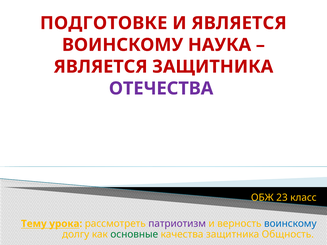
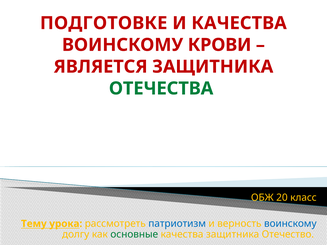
И ЯВЛЯЕТСЯ: ЯВЛЯЕТСЯ -> КАЧЕСТВА (239, 23)
НАУКА: НАУКА -> КРОВИ (220, 45)
ОТЕЧЕСТВА colour: purple -> green (161, 89)
23: 23 -> 20 (282, 198)
патриотизм colour: purple -> blue (177, 224)
Общность: Общность -> Отечество (288, 235)
